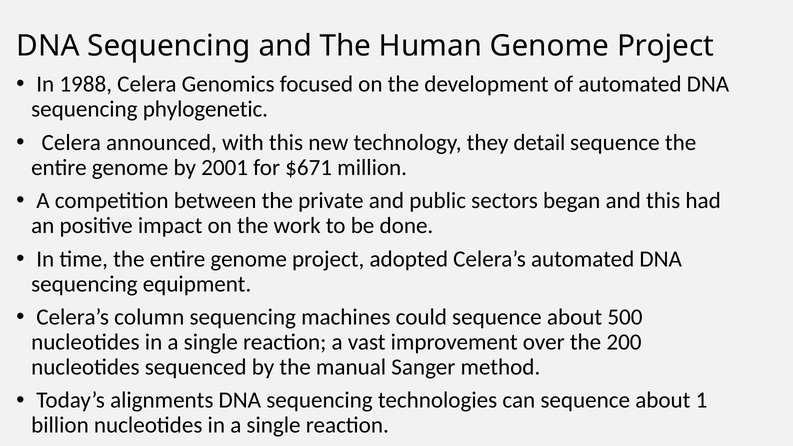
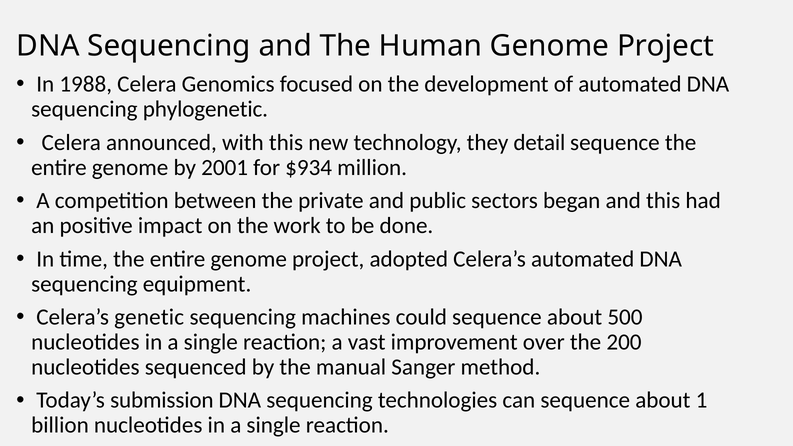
$671: $671 -> $934 (309, 167)
column: column -> genetic (149, 317)
alignments: alignments -> submission (162, 400)
